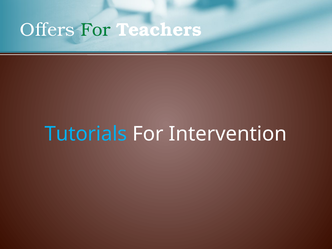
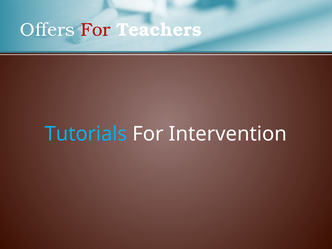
For colour: green -> red (95, 30)
